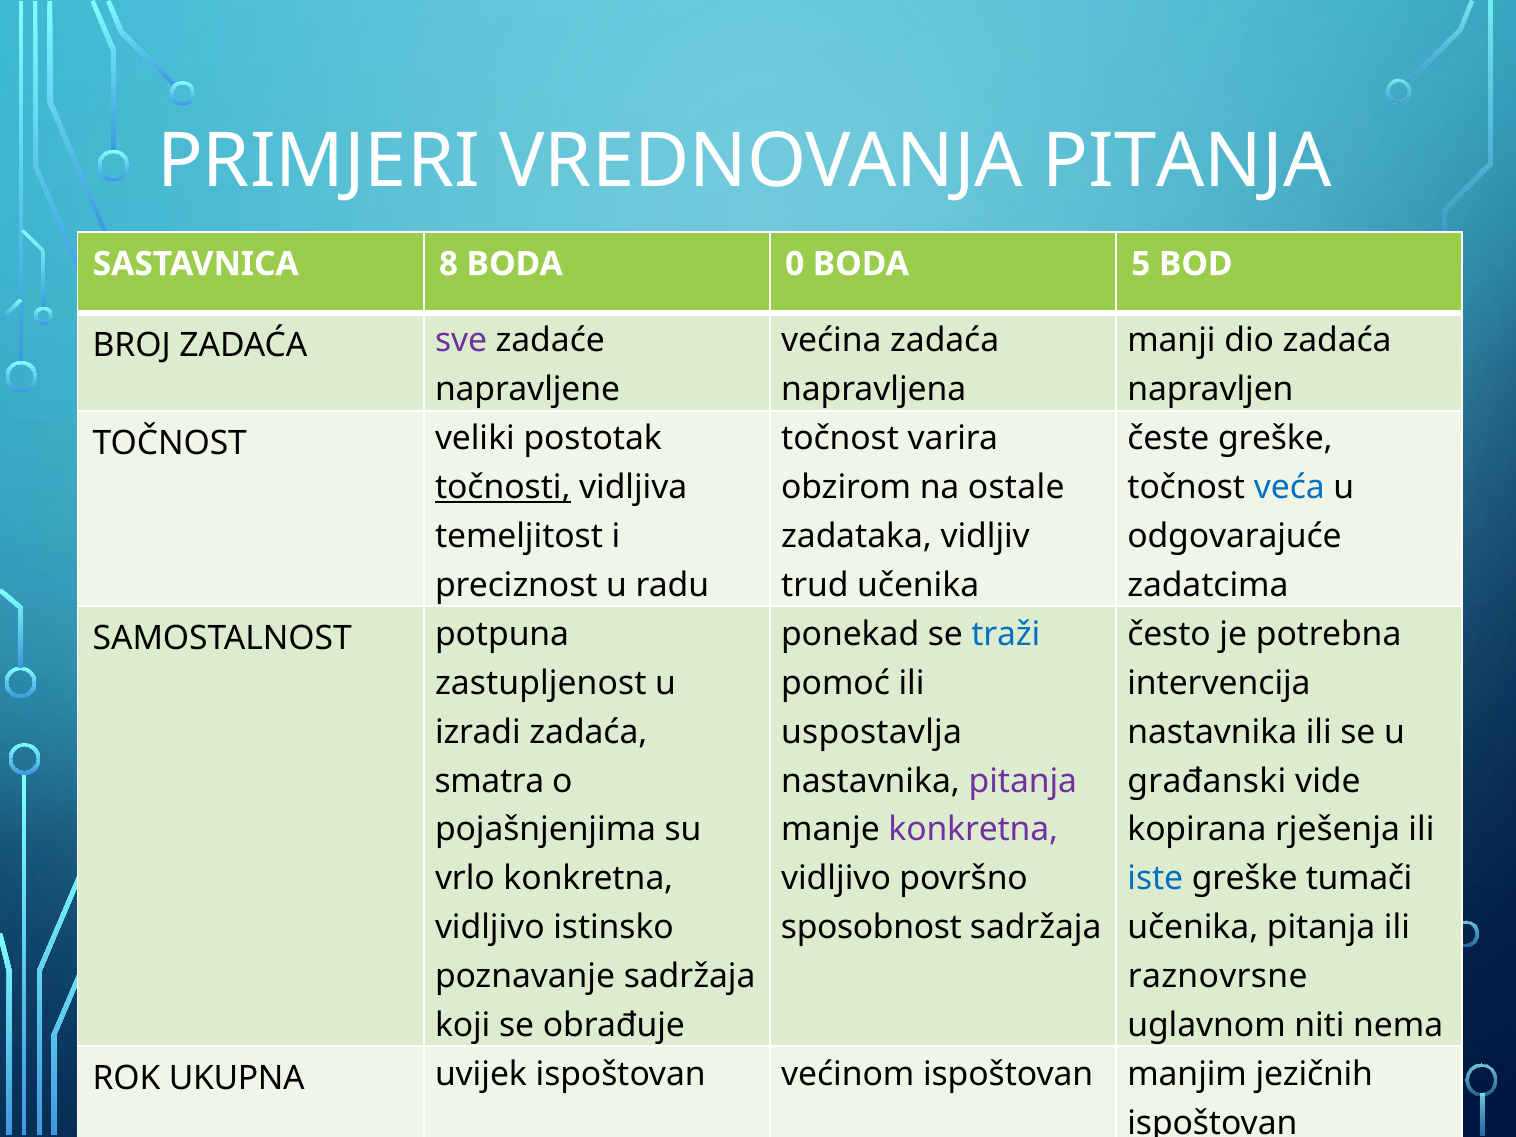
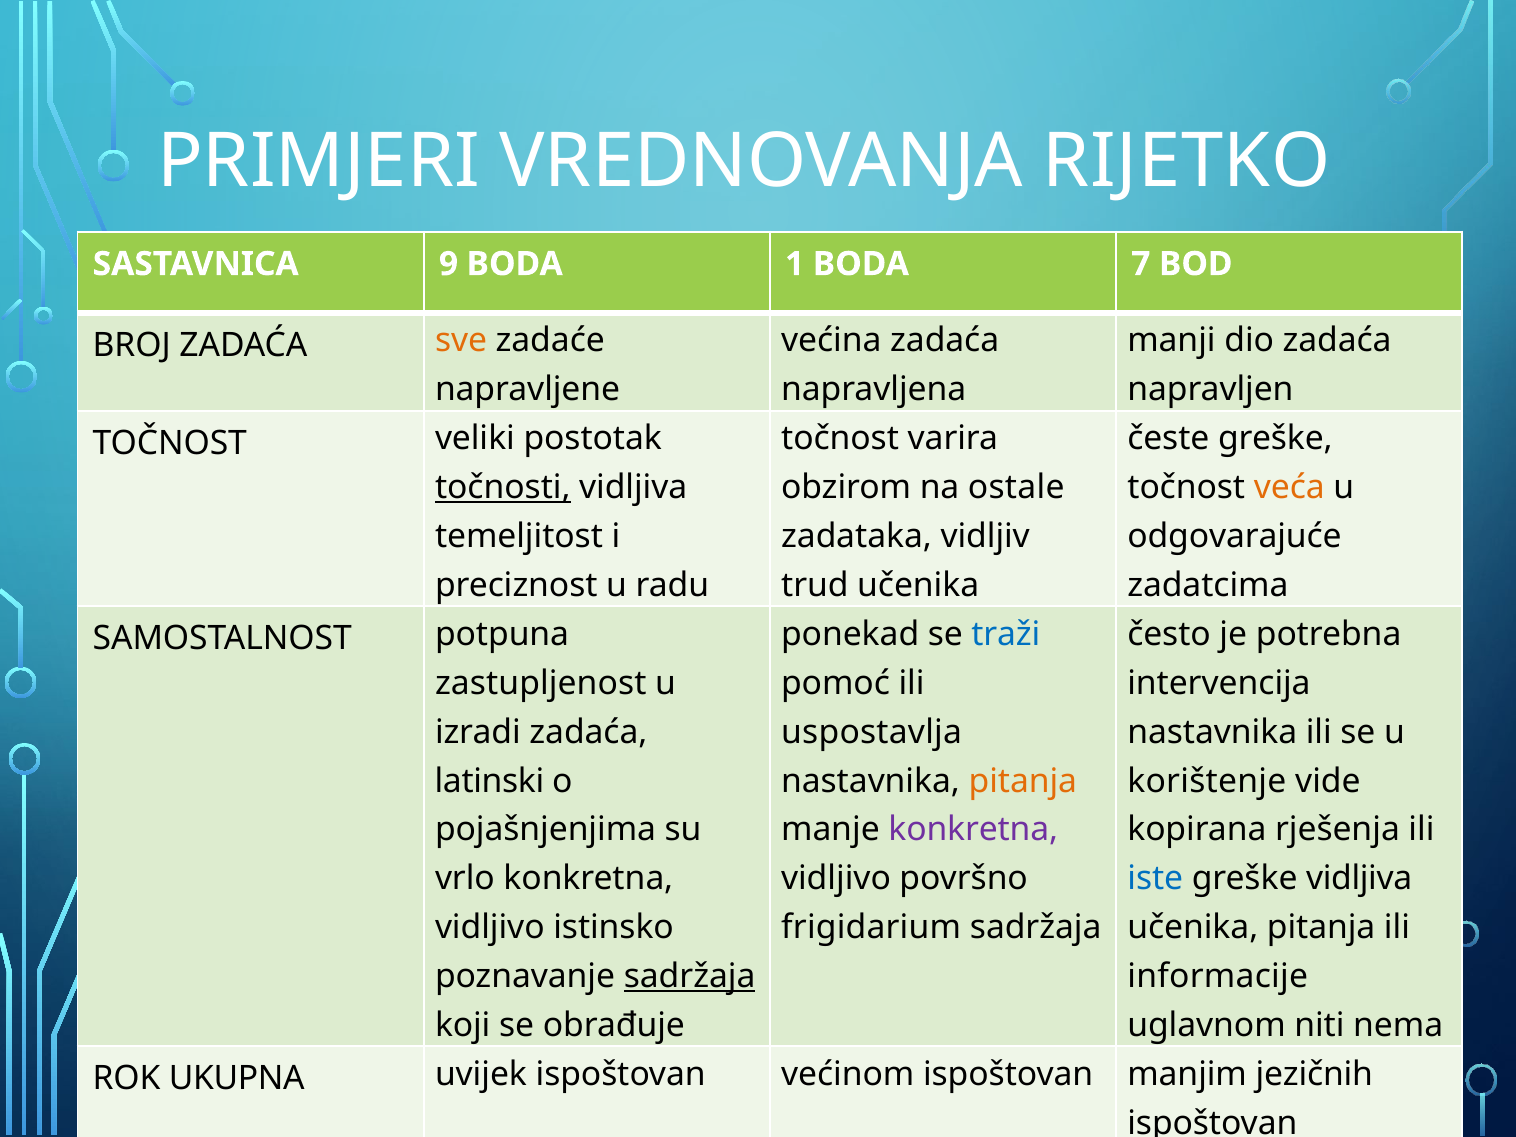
VREDNOVANJA PITANJA: PITANJA -> RIJETKO (1187, 162)
8: 8 -> 9 (448, 264)
0: 0 -> 1 (795, 264)
5: 5 -> 7 (1141, 264)
sve colour: purple -> orange (461, 341)
veća colour: blue -> orange (1289, 488)
smatra: smatra -> latinski (489, 781)
pitanja colour: purple -> orange (1023, 781)
građanski: građanski -> korištenje (1207, 781)
greške tumači: tumači -> vidljiva (1359, 879)
sposobnost: sposobnost -> frigidarium (871, 928)
sadržaja underline: none -> present (690, 976)
raznovrsne: raznovrsne -> informacije (1218, 976)
